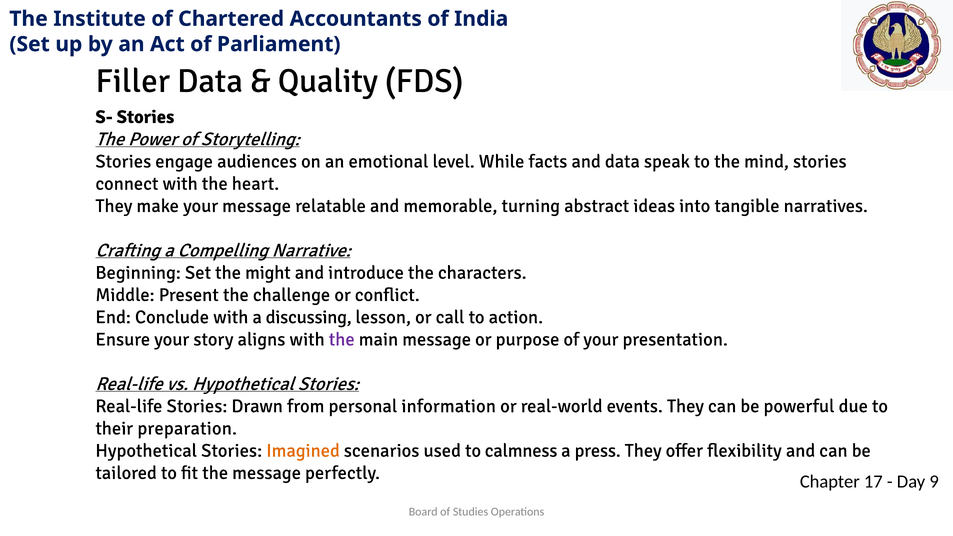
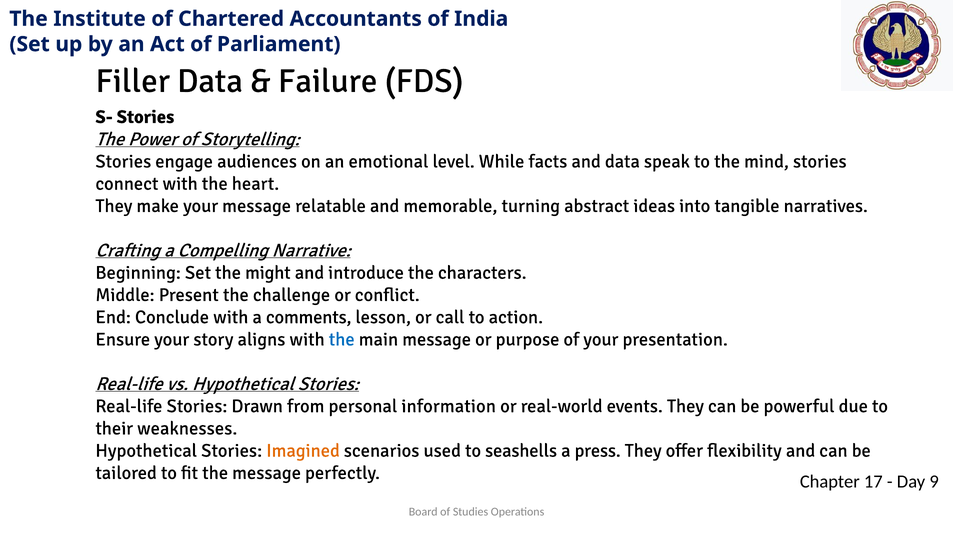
Quality: Quality -> Failure (328, 81)
discussing: discussing -> comments (309, 317)
the colour: purple -> blue (342, 339)
preparation: preparation -> weaknesses (187, 428)
calmness: calmness -> seashells (521, 451)
